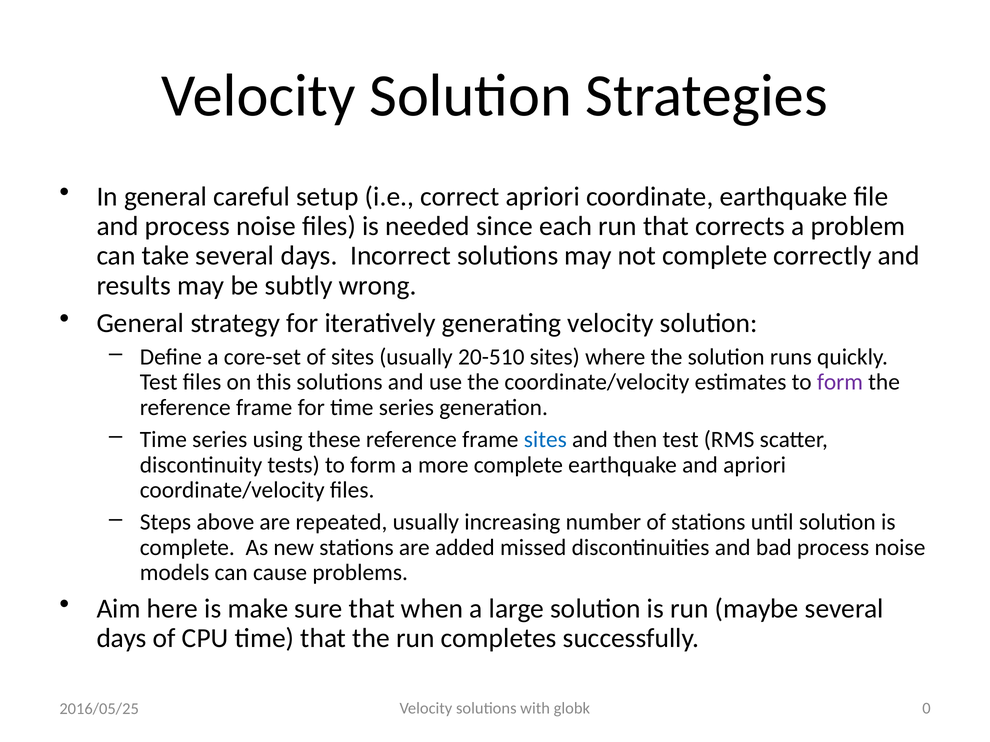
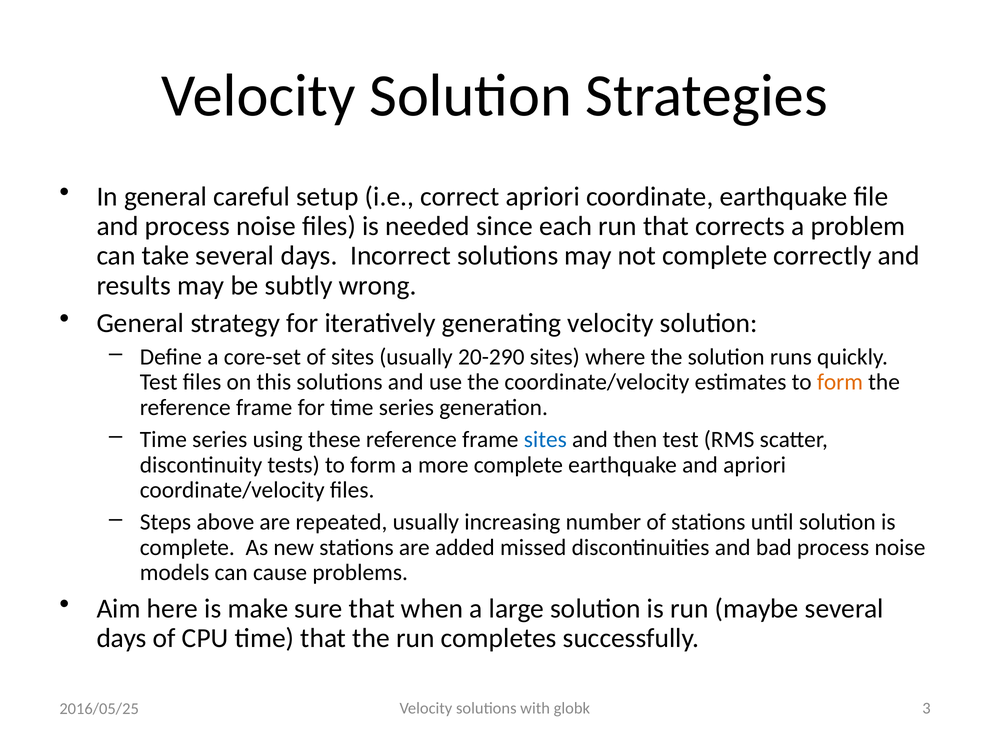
20-510: 20-510 -> 20-290 (491, 357)
form colour: purple -> orange (840, 382)
0: 0 -> 3 (927, 709)
